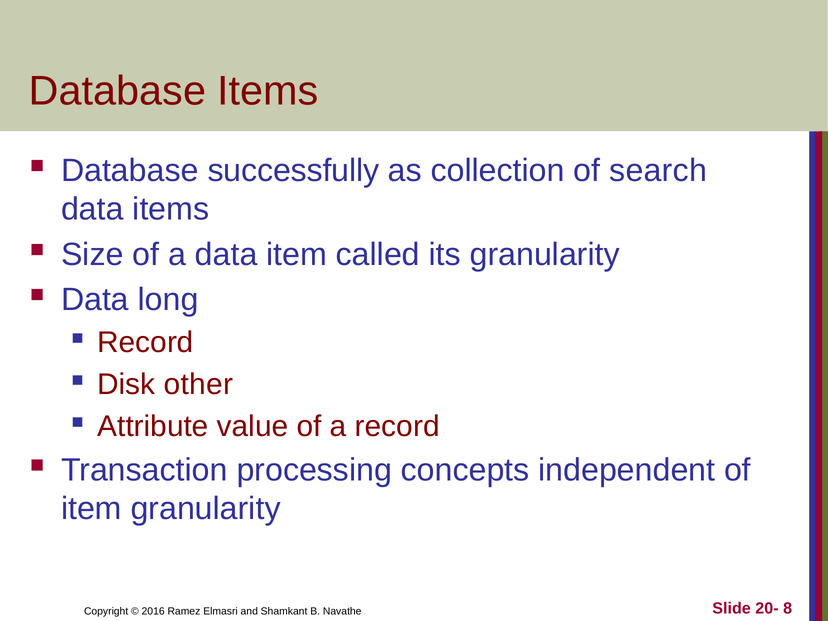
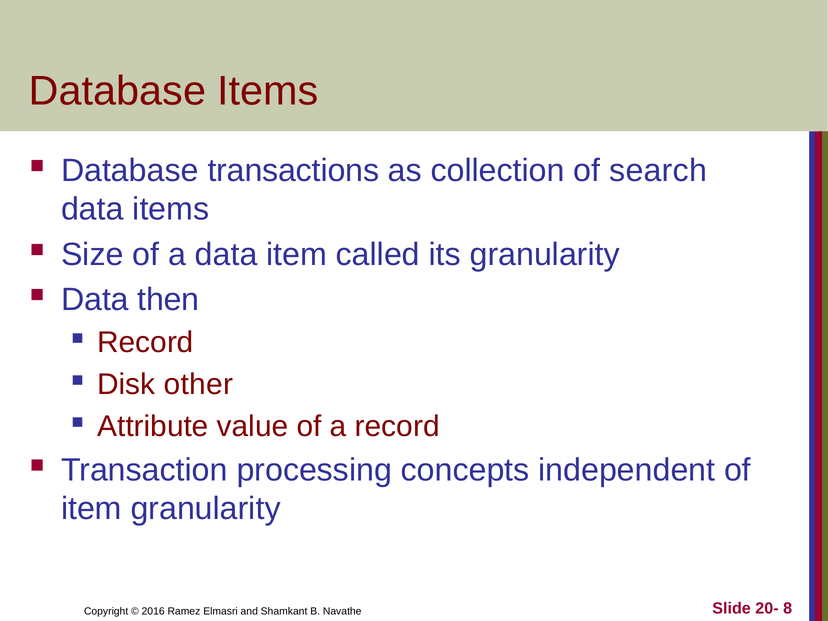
successfully: successfully -> transactions (293, 171)
long: long -> then (168, 300)
